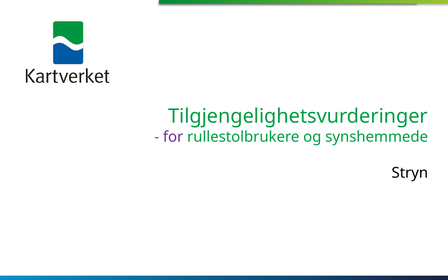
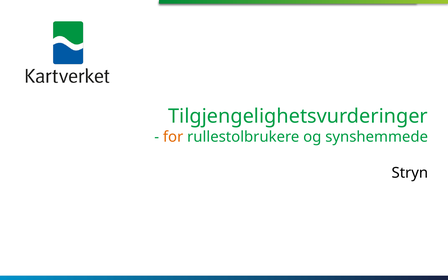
for colour: purple -> orange (173, 137)
